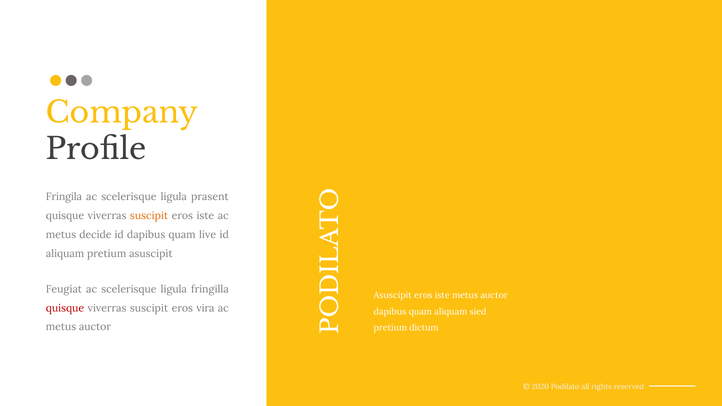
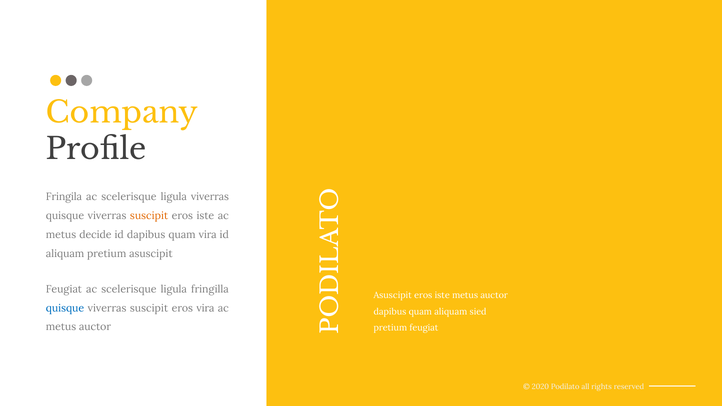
ligula prasent: prasent -> viverras (210, 197)
quam live: live -> vira (208, 235)
quisque colour: red -> blue (65, 308)
pretium dictum: dictum -> feugiat (424, 328)
